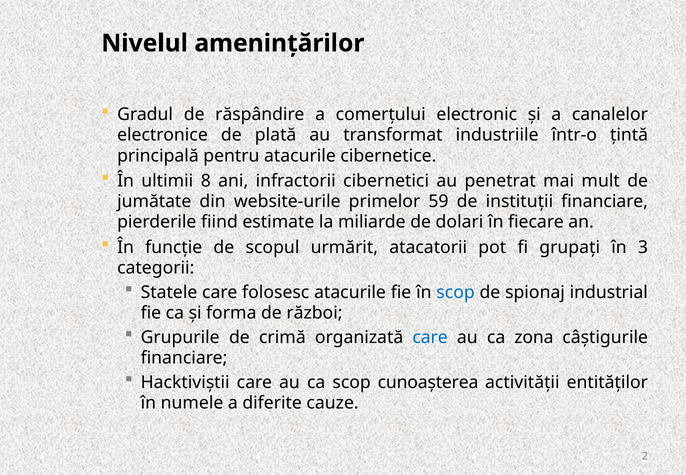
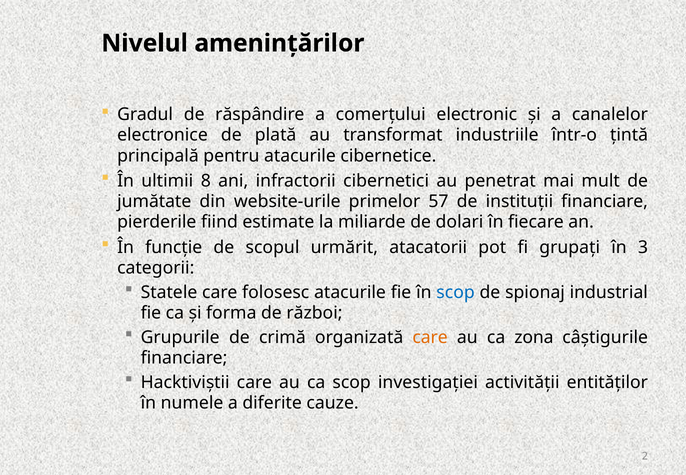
59: 59 -> 57 (438, 201)
care colour: blue -> orange (430, 337)
cunoașterea: cunoașterea -> investigației (428, 382)
